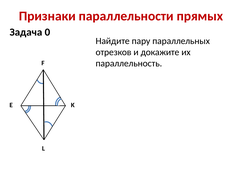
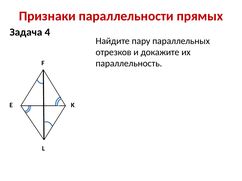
0: 0 -> 4 (47, 32)
